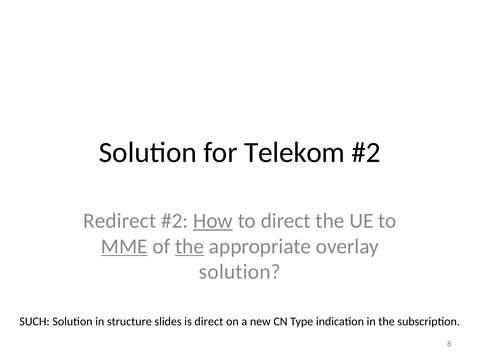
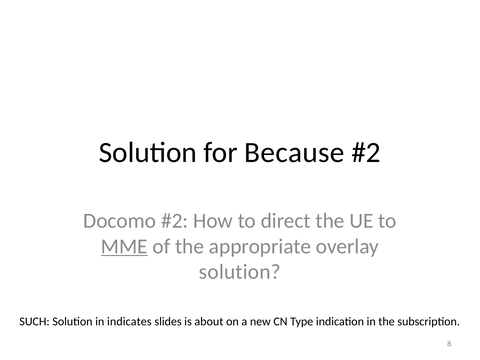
Telekom: Telekom -> Because (294, 152)
Redirect: Redirect -> Docomo (120, 221)
How underline: present -> none (213, 221)
the underline: present -> none (190, 246)
structure: structure -> indicates (129, 322)
is direct: direct -> about (209, 322)
